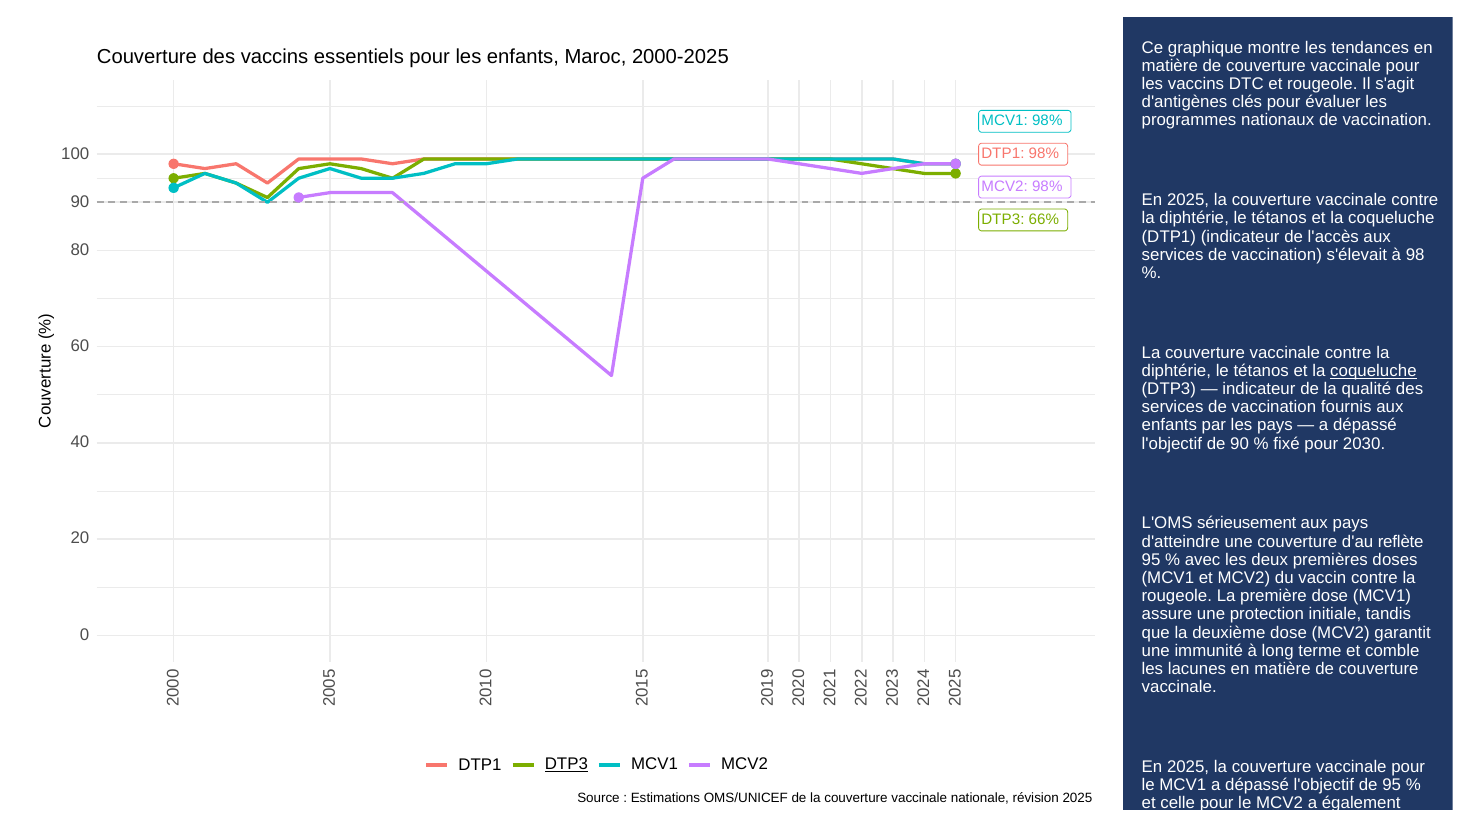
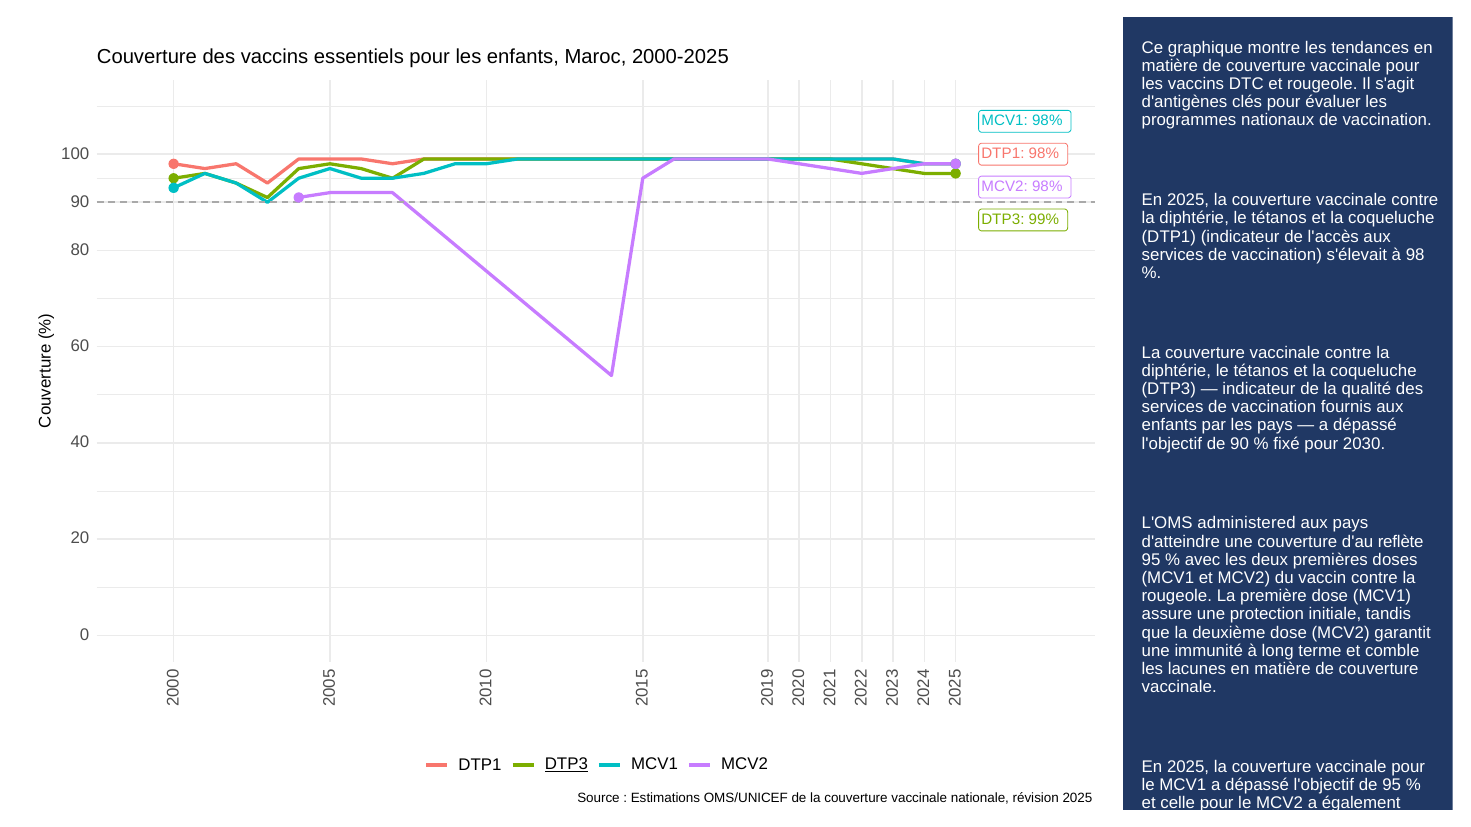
66%: 66% -> 99% (1044, 219)
coqueluche underline: present -> none (1373, 371)
sérieusement: sérieusement -> administered (1247, 524)
